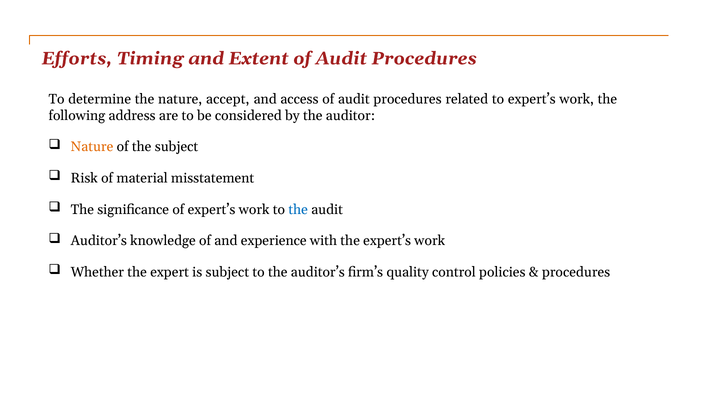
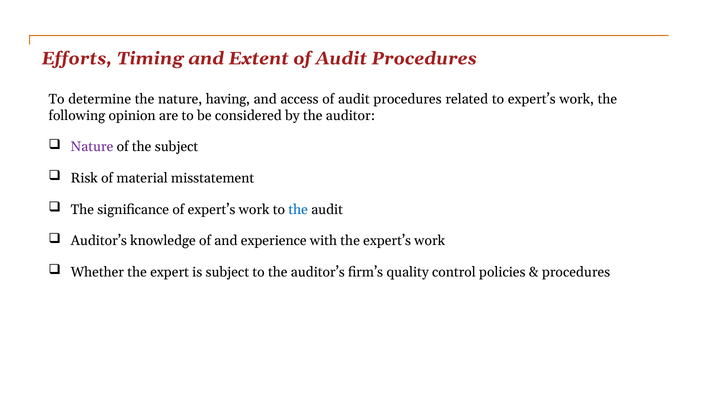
accept: accept -> having (228, 99)
address: address -> opinion (132, 116)
Nature colour: orange -> purple (92, 147)
